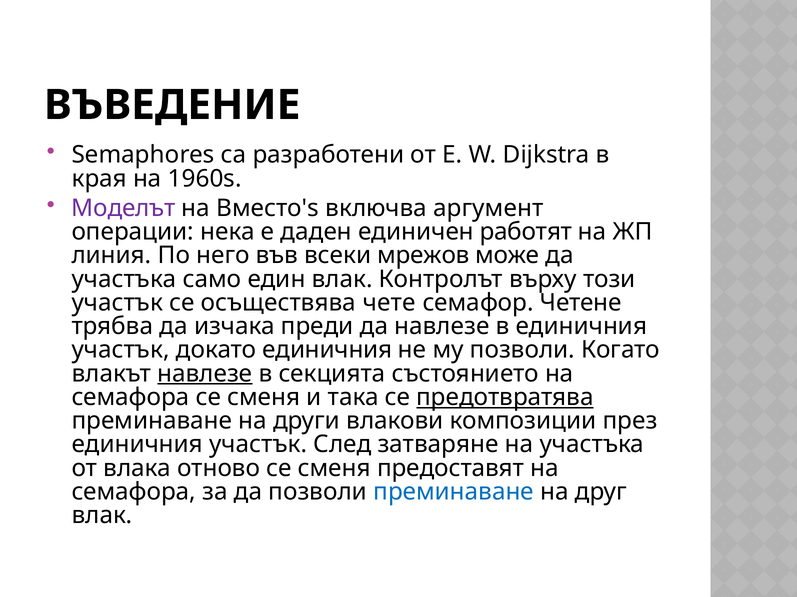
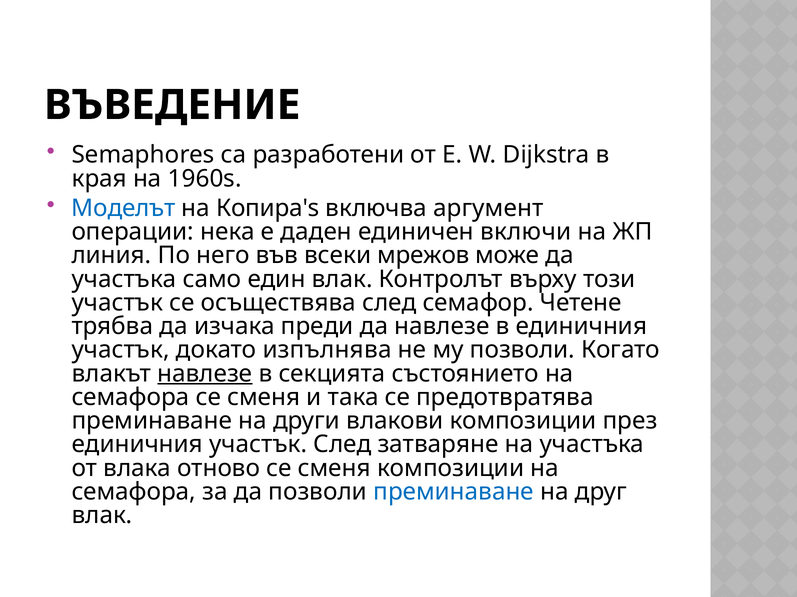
Моделът colour: purple -> blue (124, 208)
Вместо's: Вместо's -> Копира's (268, 208)
работят: работят -> включи (526, 232)
осъществява чете: чете -> след (389, 303)
докато единичния: единичния -> изпълнява (327, 350)
предотвратява underline: present -> none (505, 398)
сменя предоставят: предоставят -> композиции (451, 469)
